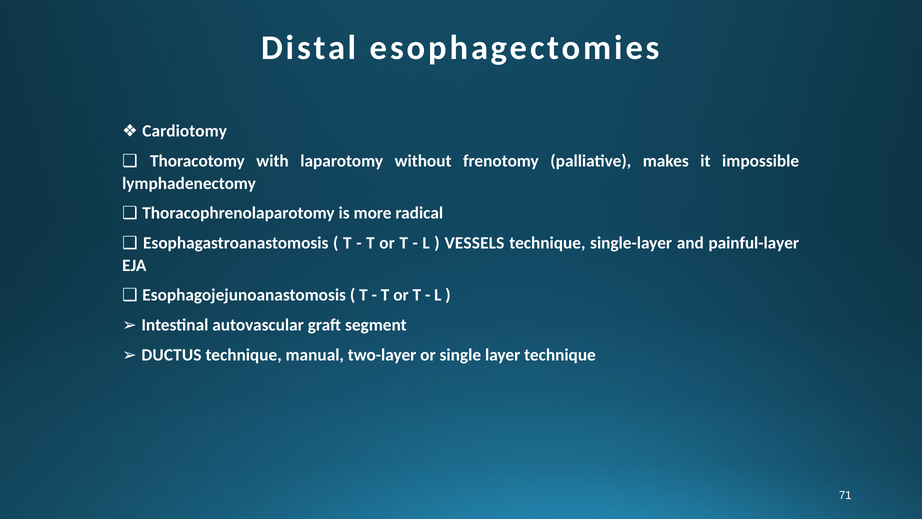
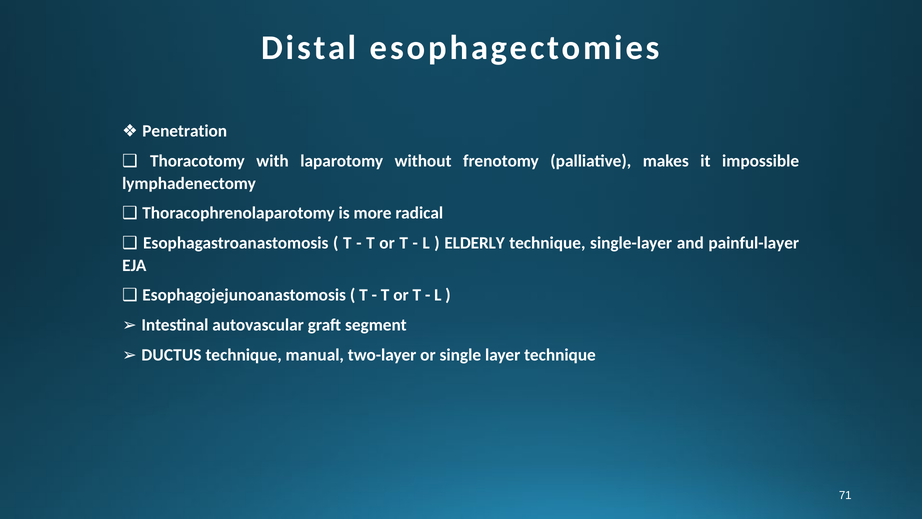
Cardiotomy: Cardiotomy -> Penetration (185, 131)
VESSELS: VESSELS -> ELDERLY (475, 243)
